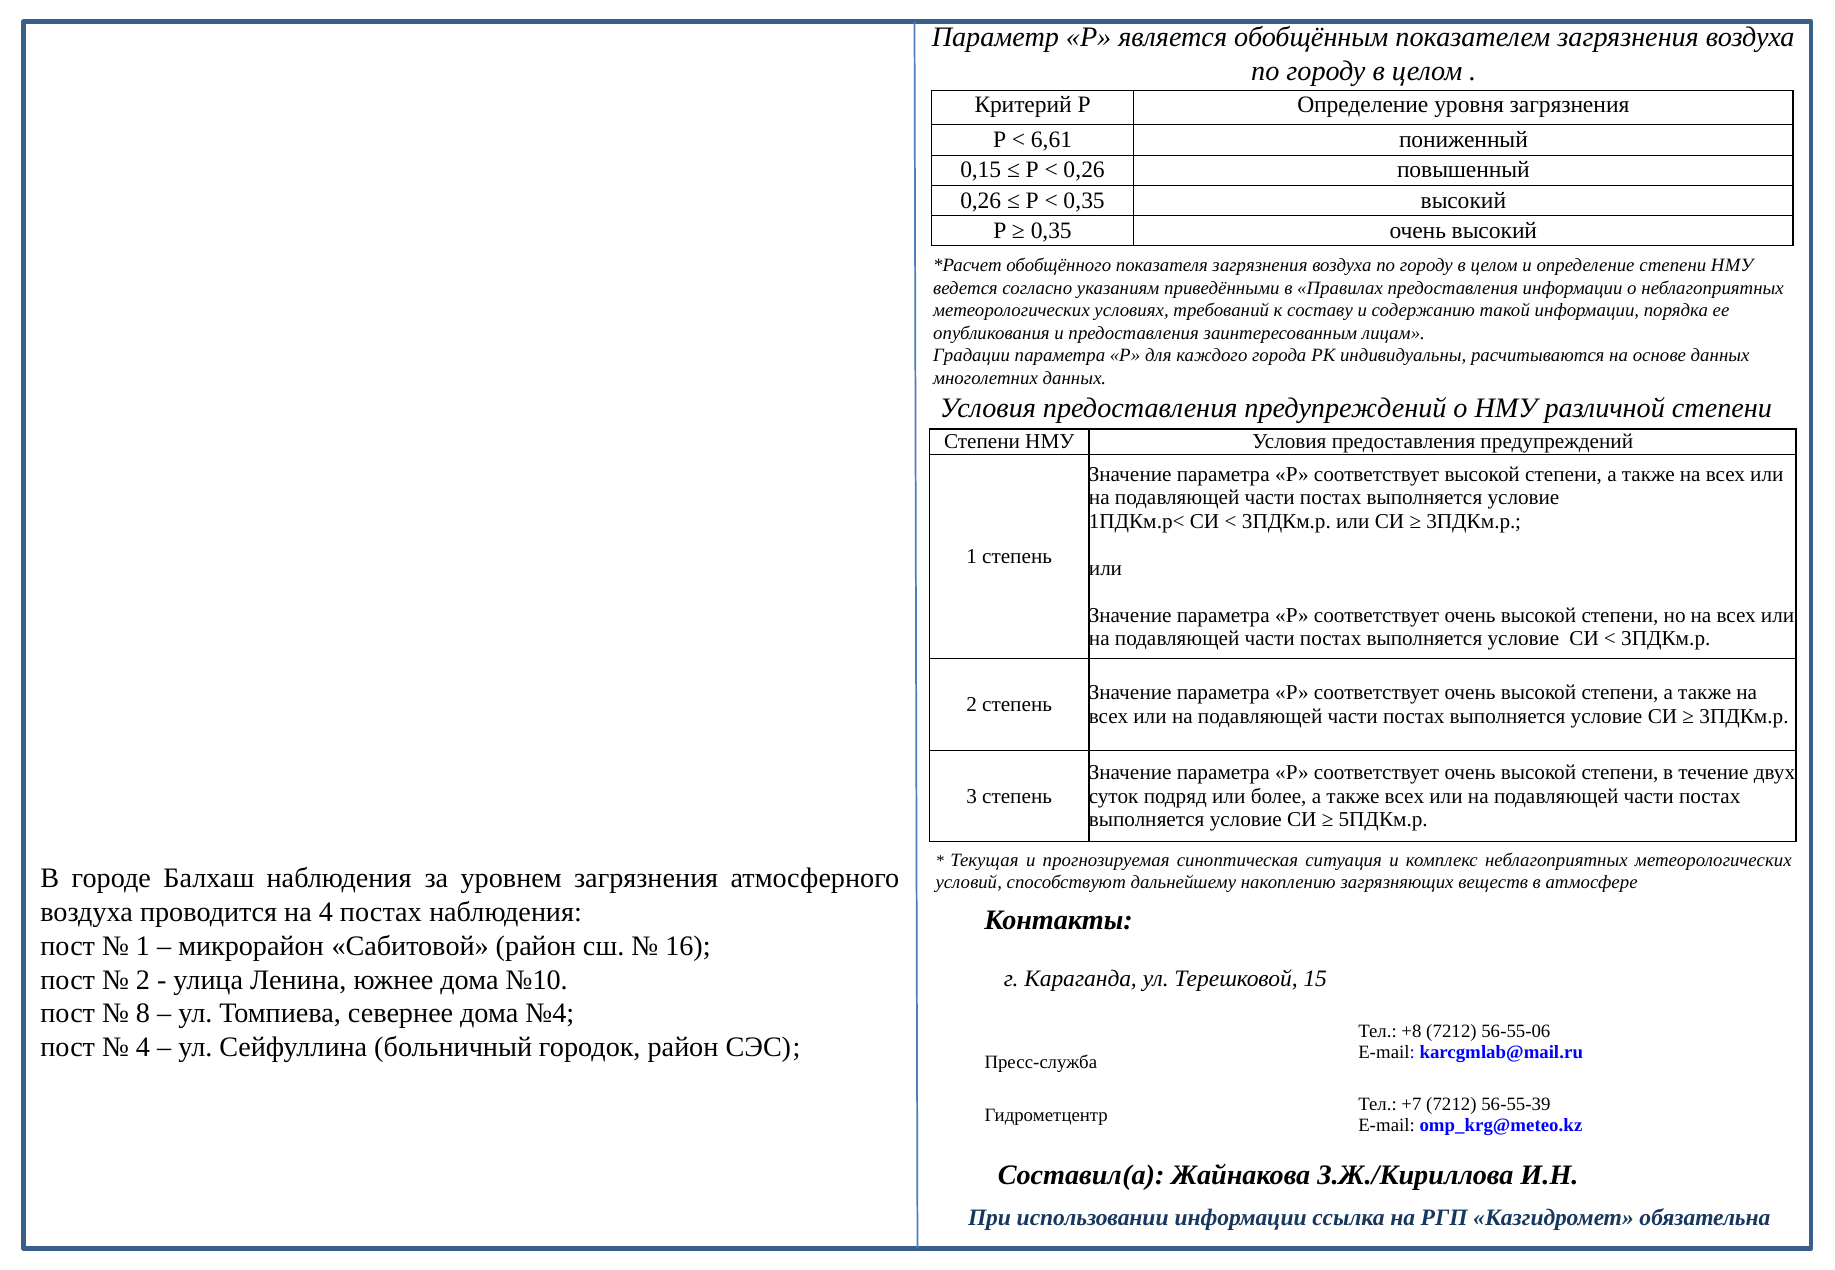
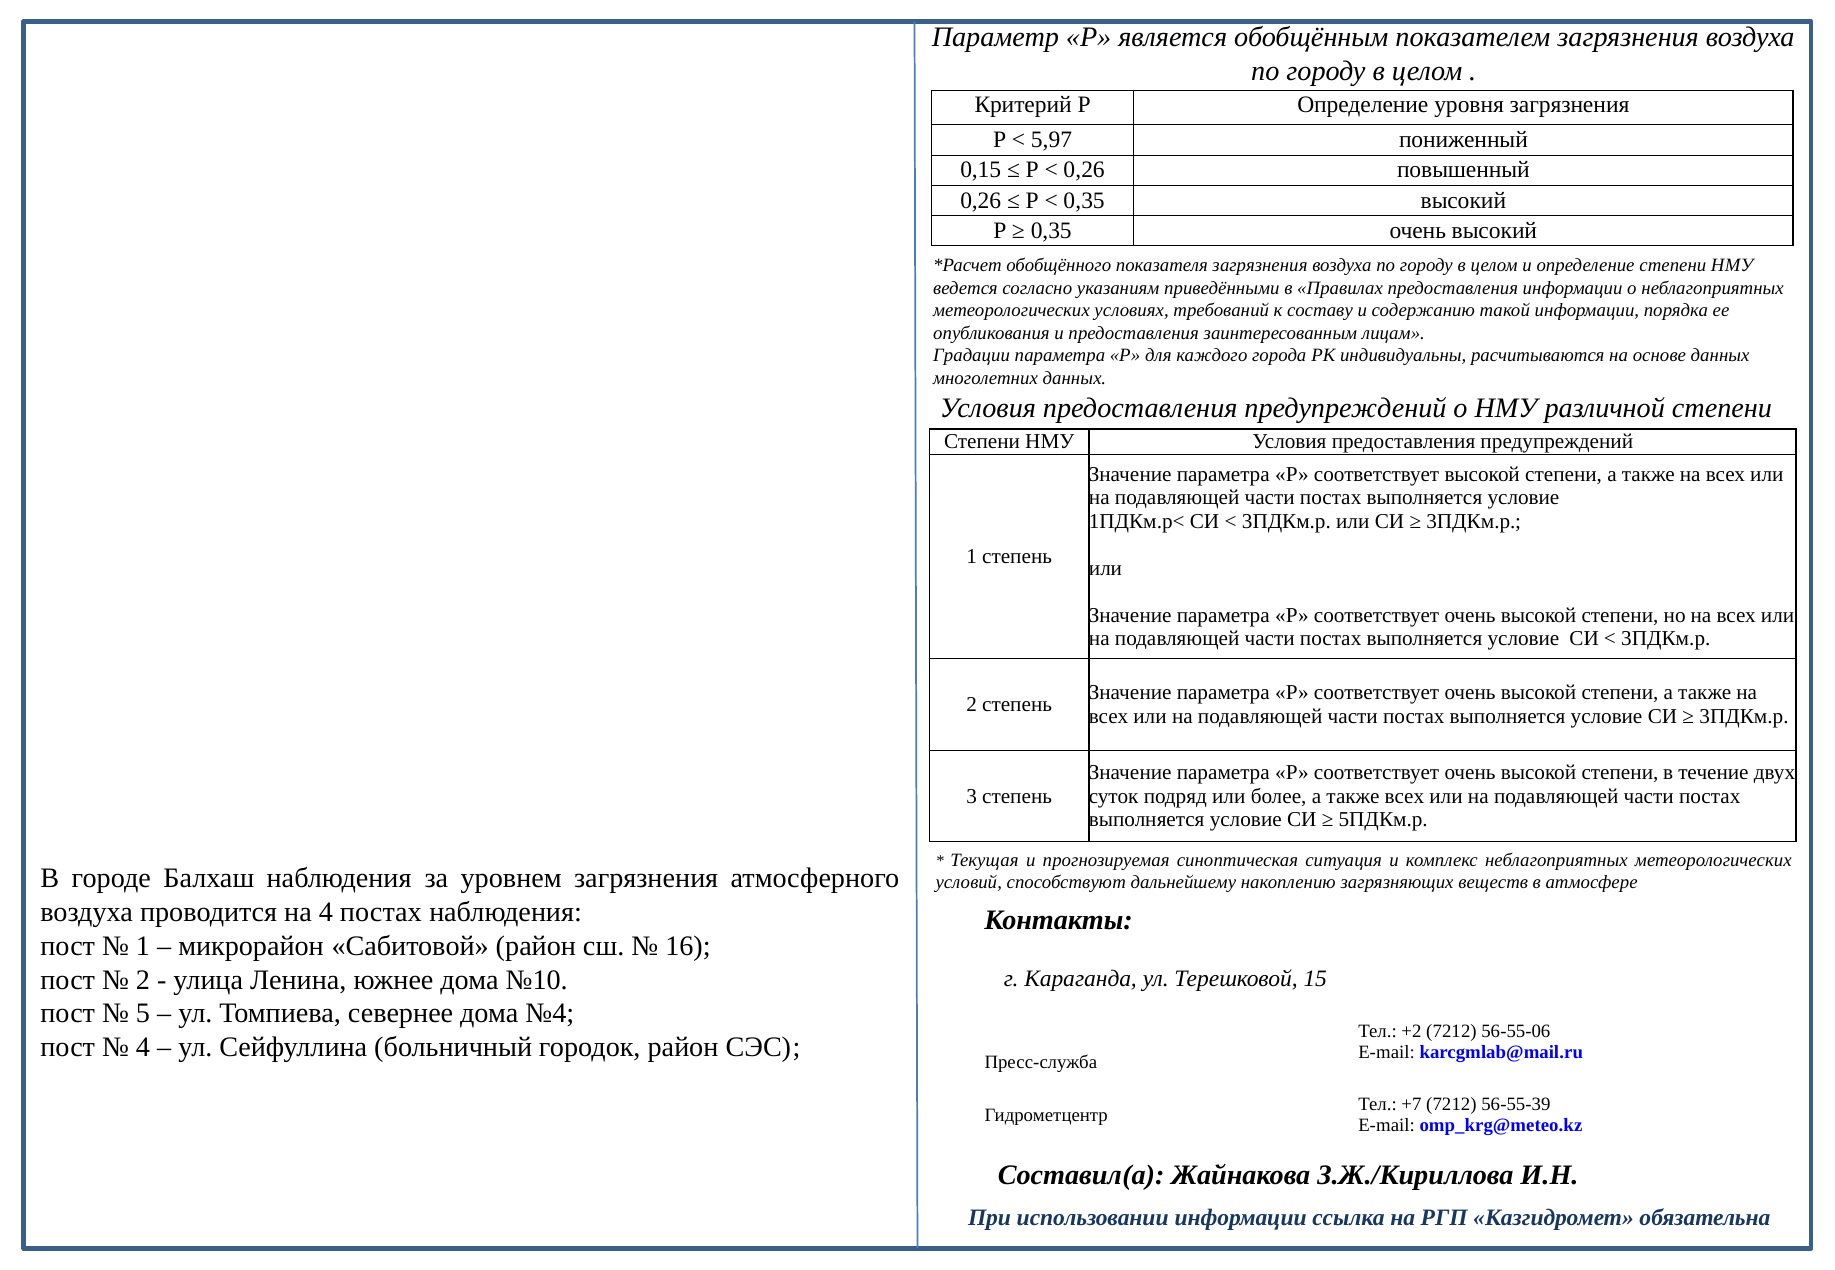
6,61: 6,61 -> 5,97 (1052, 140)
8: 8 -> 5 (143, 1014)
+8: +8 -> +2 (1411, 1032)
